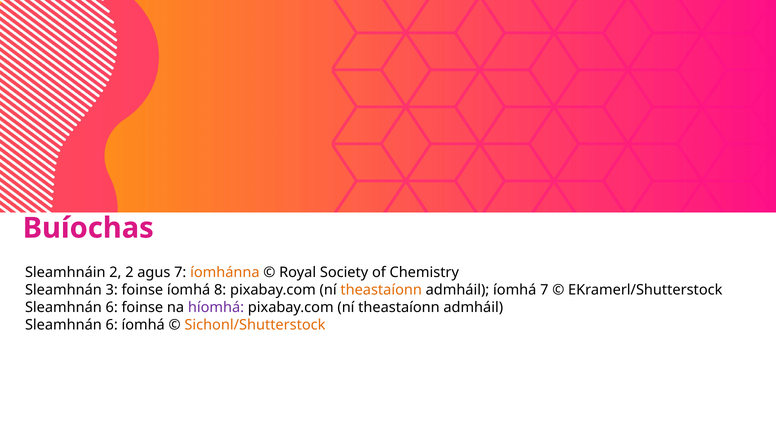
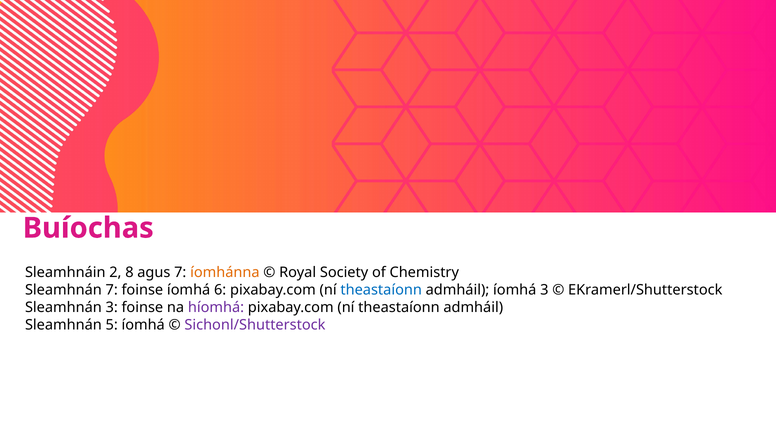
2 2: 2 -> 8 (129, 273)
Sleamhnán 3: 3 -> 7 (112, 290)
8: 8 -> 6 (220, 290)
theastaíonn colour: orange -> blue (381, 290)
íomhá 7: 7 -> 3 (544, 290)
6: 6 -> 3 (112, 308)
6: 6 -> 5 (112, 325)
Sichonl/Shutterstock colour: orange -> purple (255, 325)
